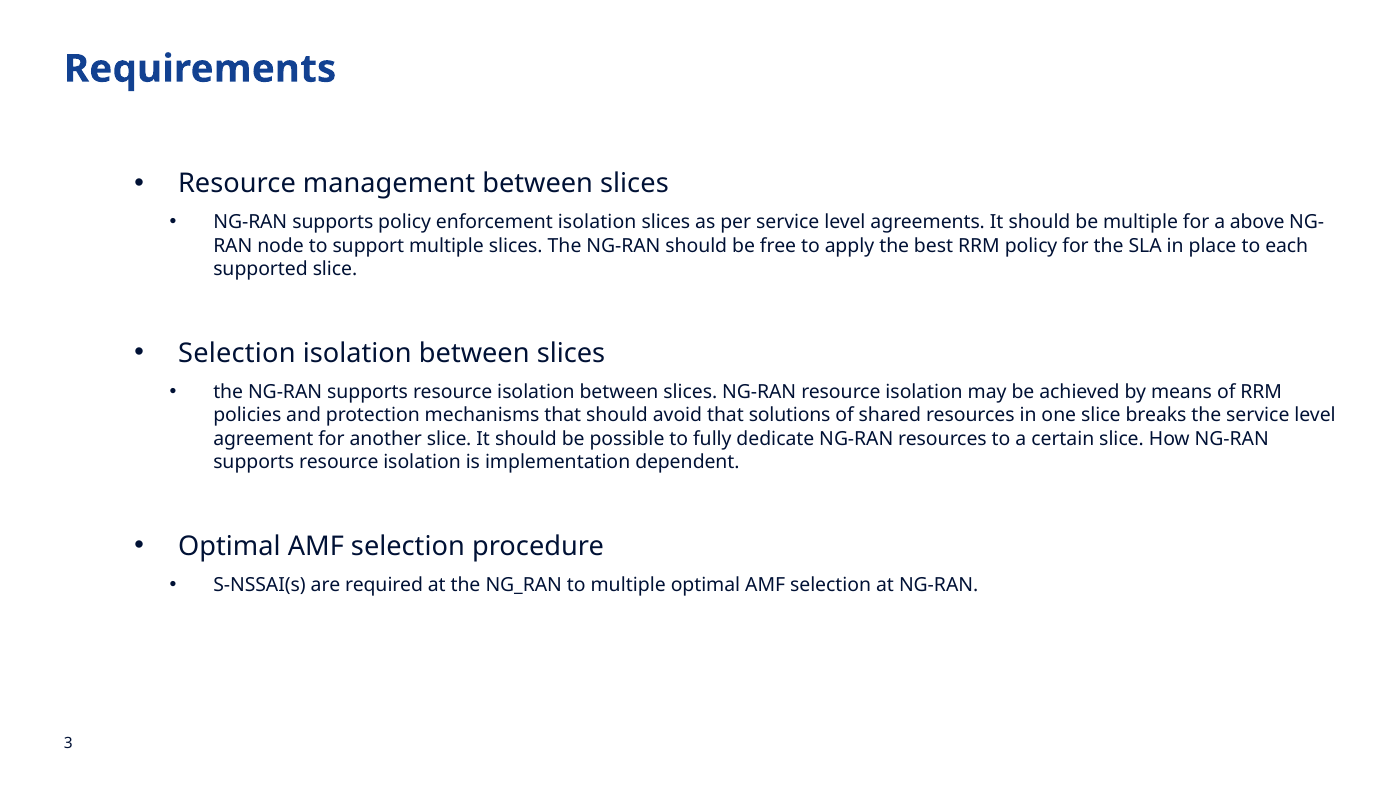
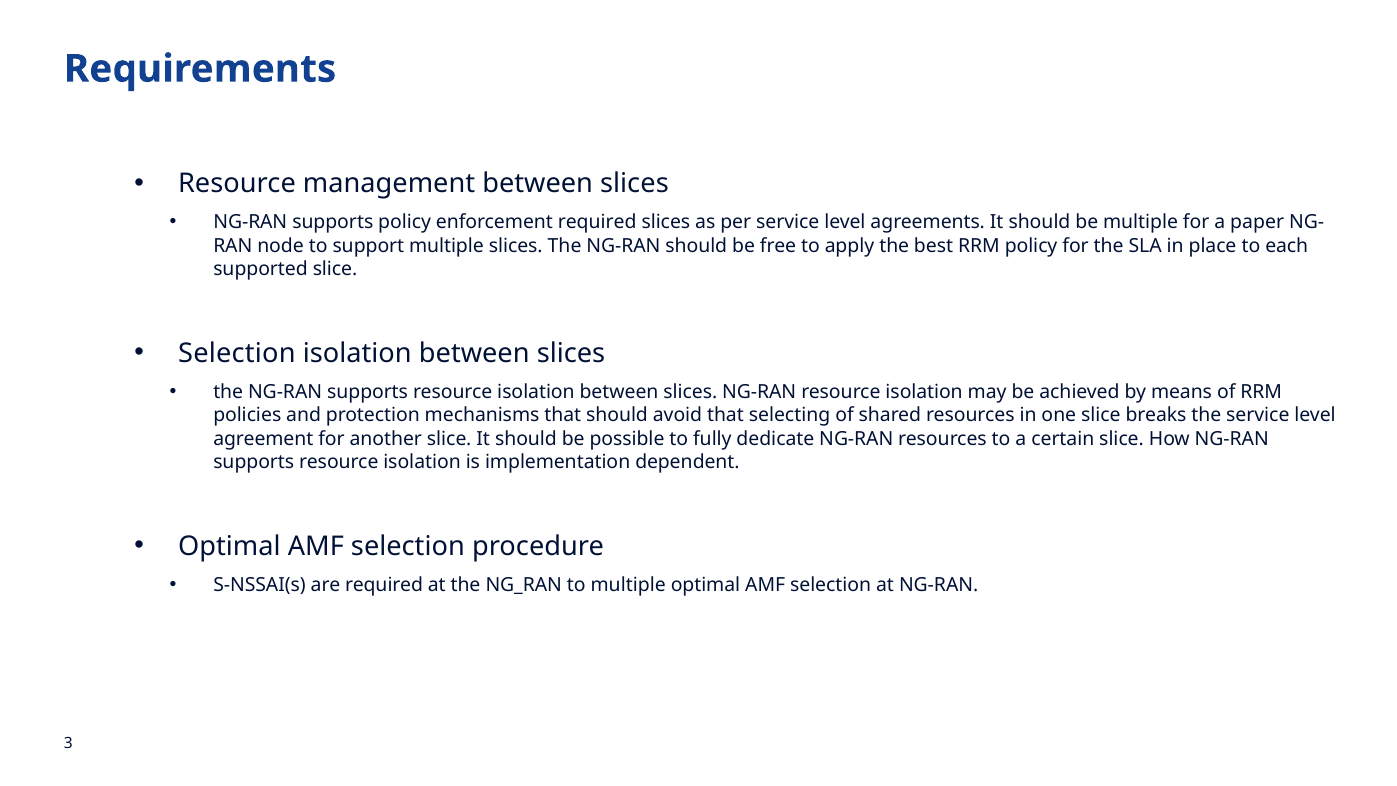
enforcement isolation: isolation -> required (597, 223)
above: above -> paper (1257, 223)
solutions: solutions -> selecting (790, 415)
